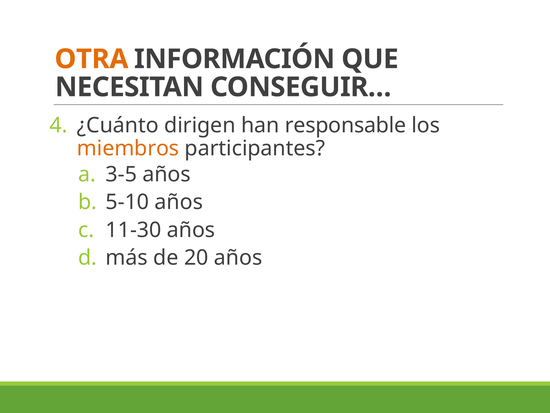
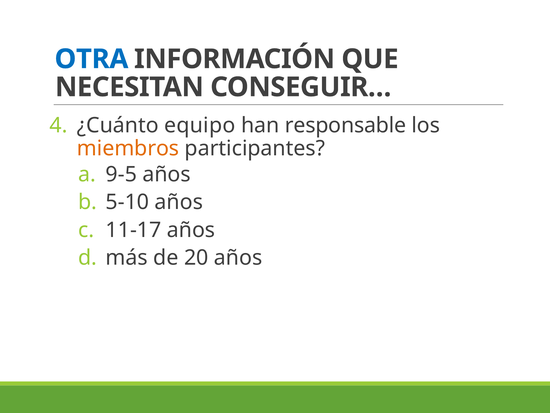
OTRA colour: orange -> blue (91, 59)
dirigen: dirigen -> equipo (200, 125)
3-5: 3-5 -> 9-5 (121, 174)
11-30: 11-30 -> 11-17 (133, 230)
